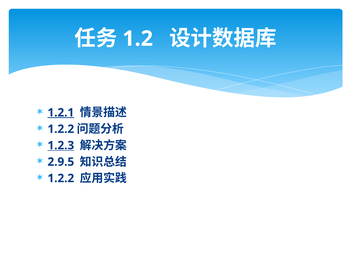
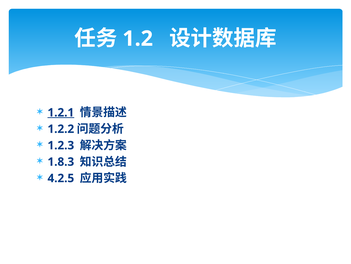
1.2.3 underline: present -> none (61, 145)
2.9.5: 2.9.5 -> 1.8.3 (61, 161)
1.2.2: 1.2.2 -> 4.2.5 (61, 178)
